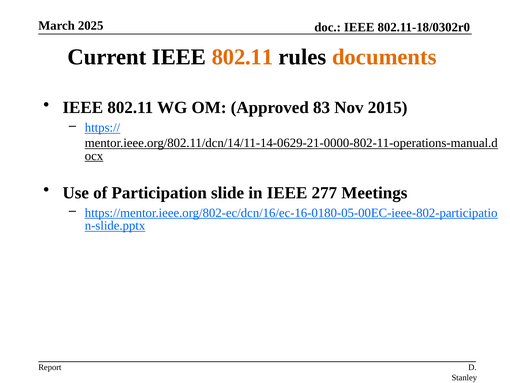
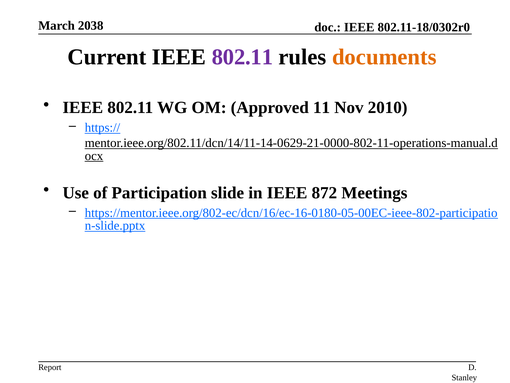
2025: 2025 -> 2038 (91, 26)
802.11 colour: orange -> purple (242, 57)
83: 83 -> 11 (322, 107)
2015: 2015 -> 2010 (388, 107)
277: 277 -> 872 (324, 192)
